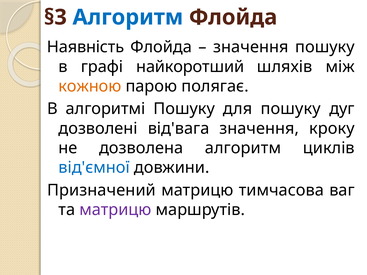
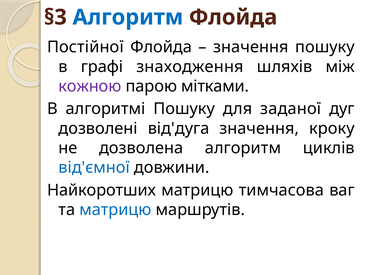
Наявність: Наявність -> Постійної (85, 47)
найкоротший: найкоротший -> знаходження (190, 67)
кожною colour: orange -> purple (90, 86)
полягає: полягає -> мітками (215, 86)
для пошуку: пошуку -> заданої (291, 109)
від'вага: від'вага -> від'дуга (179, 129)
Призначений: Призначений -> Найкоротших (102, 190)
матрицю colour: purple -> blue (115, 210)
